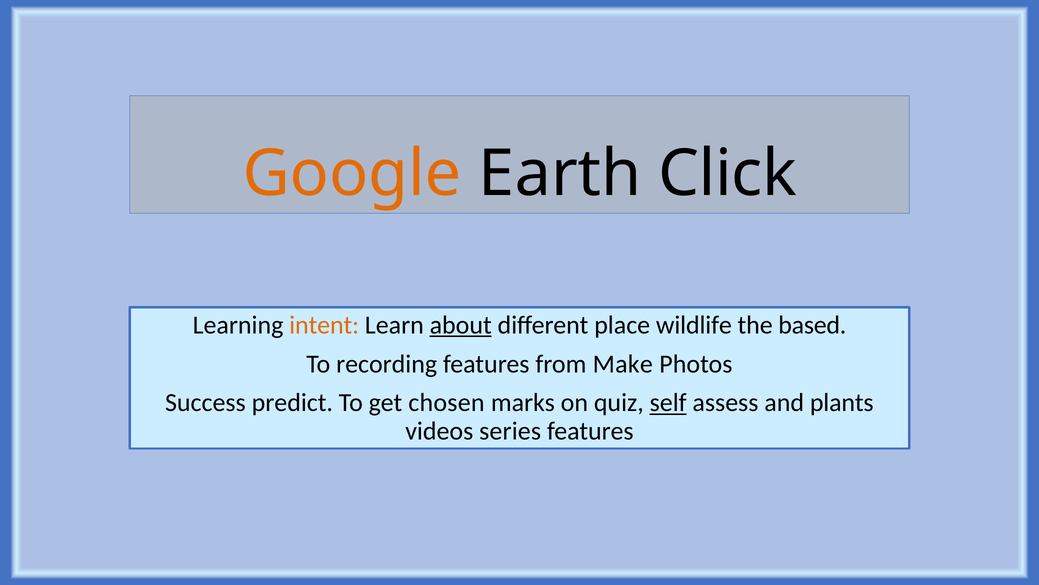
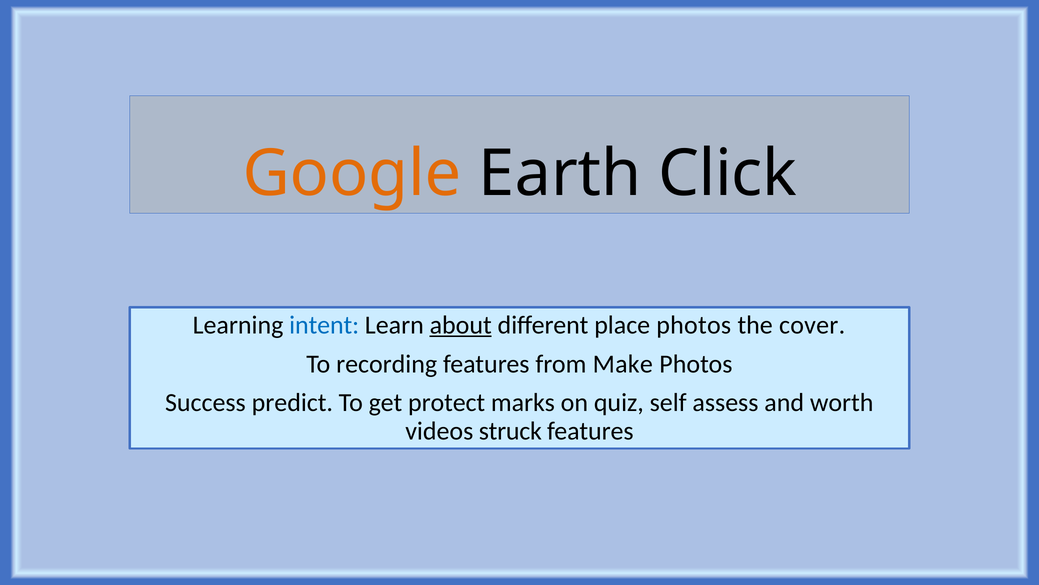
intent colour: orange -> blue (324, 325)
place wildlife: wildlife -> photos (694, 325)
based: based -> cover (812, 325)
chosen: chosen -> protect (447, 402)
self underline: present -> none (668, 402)
plants: plants -> worth (842, 402)
series: series -> struck (510, 431)
